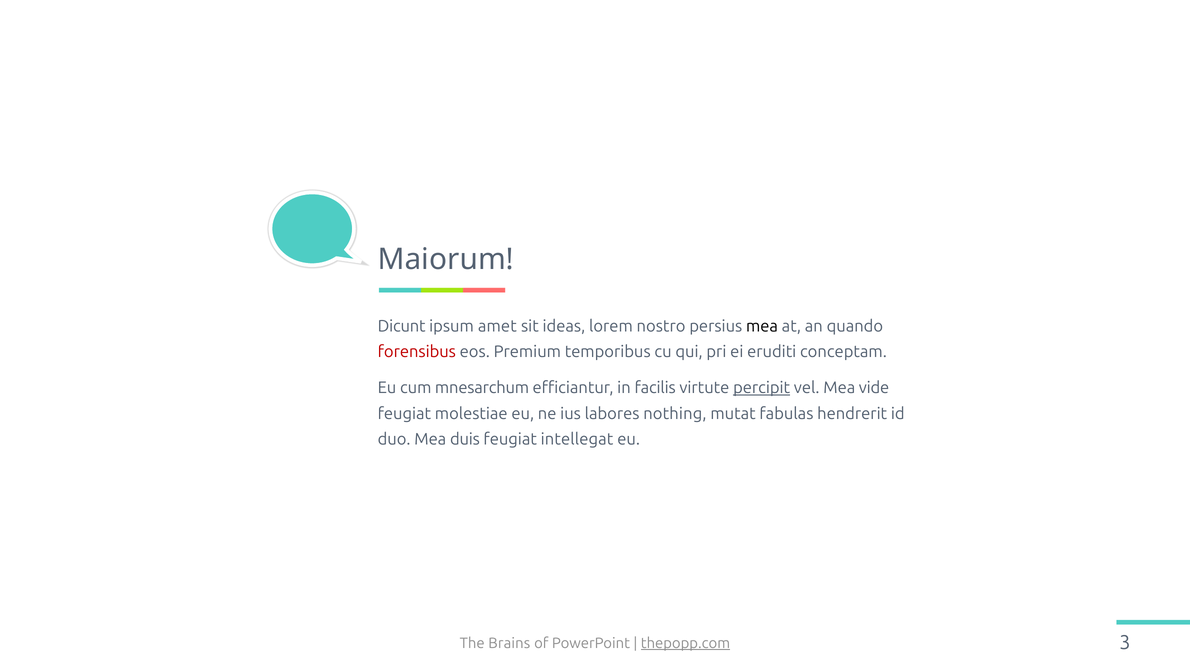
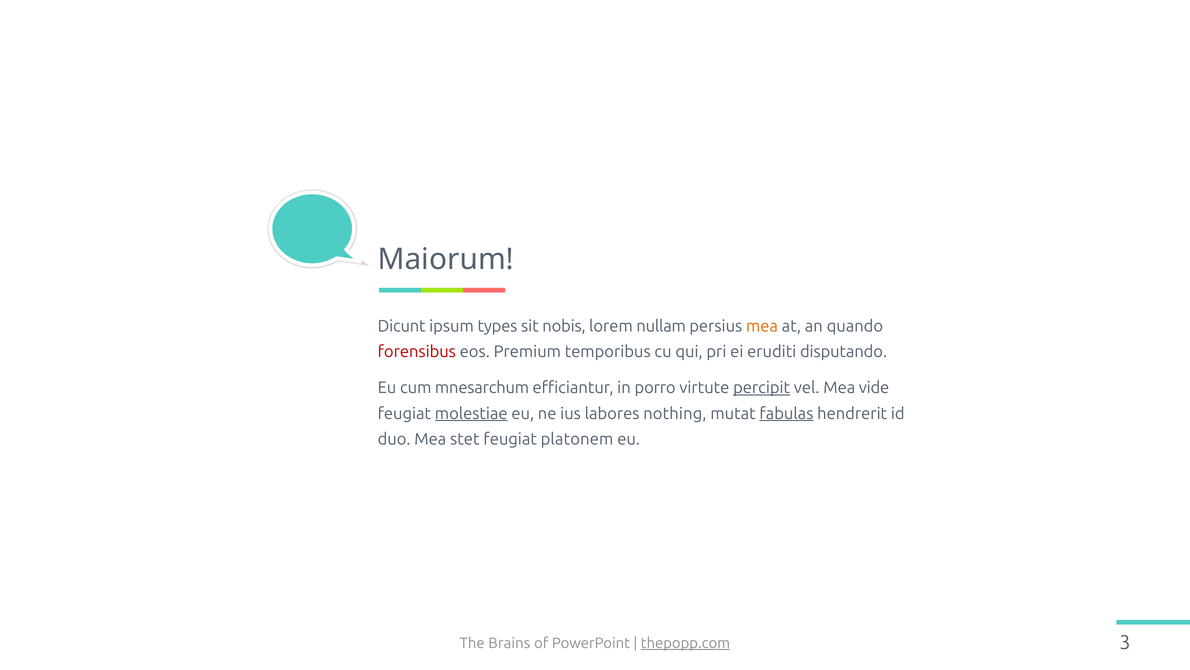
amet: amet -> types (497, 326)
ideas: ideas -> nobis (564, 326)
nostro: nostro -> nullam (661, 326)
mea colour: black -> orange (762, 326)
conceptam: conceptam -> disputando (843, 352)
facilis: facilis -> porro (655, 387)
molestiae underline: none -> present (471, 413)
fabulas underline: none -> present (786, 413)
duis: duis -> stet (465, 439)
intellegat: intellegat -> platonem (577, 439)
